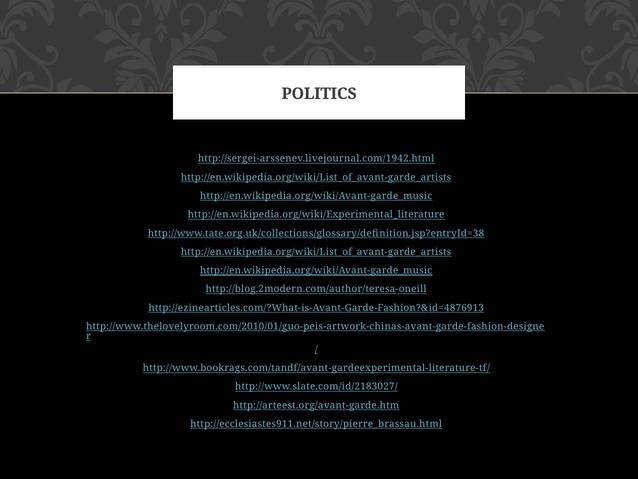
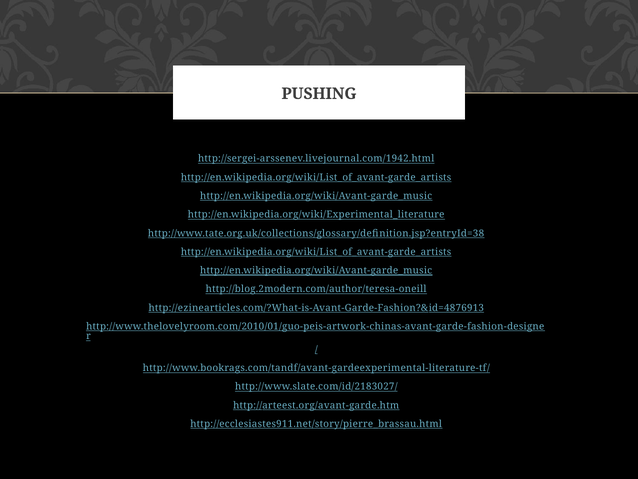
POLITICS: POLITICS -> PUSHING (319, 94)
